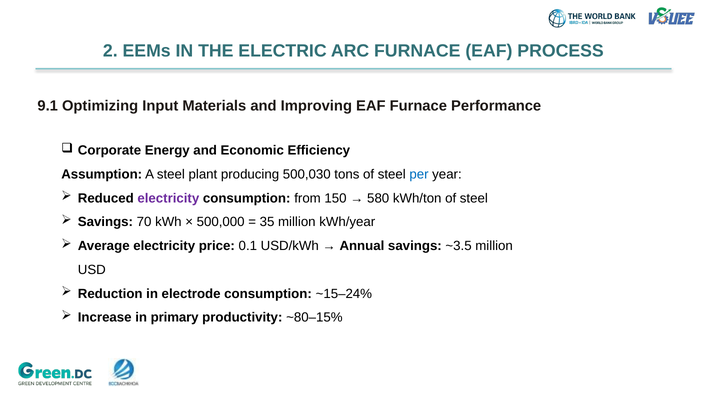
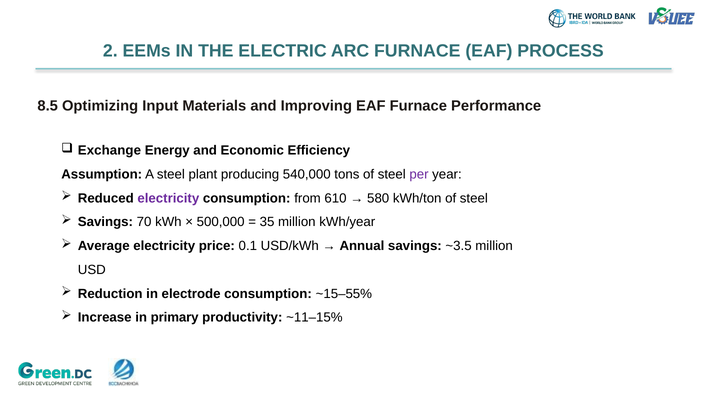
9.1: 9.1 -> 8.5 (48, 106)
Corporate: Corporate -> Exchange (109, 150)
500,030: 500,030 -> 540,000 (307, 174)
per colour: blue -> purple (419, 174)
150: 150 -> 610 (336, 198)
~15–24%: ~15–24% -> ~15–55% (344, 294)
~80–15%: ~80–15% -> ~11–15% (314, 317)
